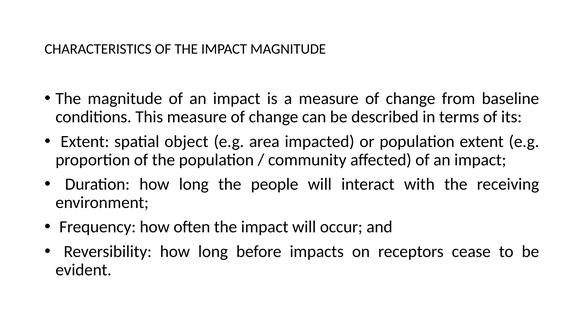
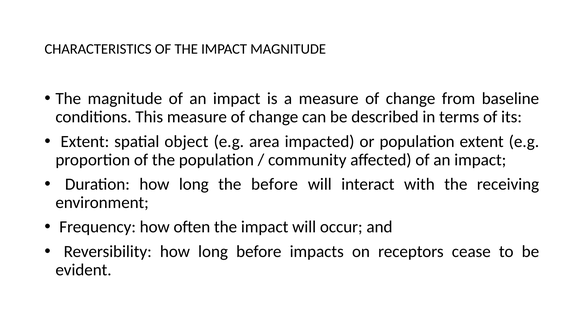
the people: people -> before (275, 185)
